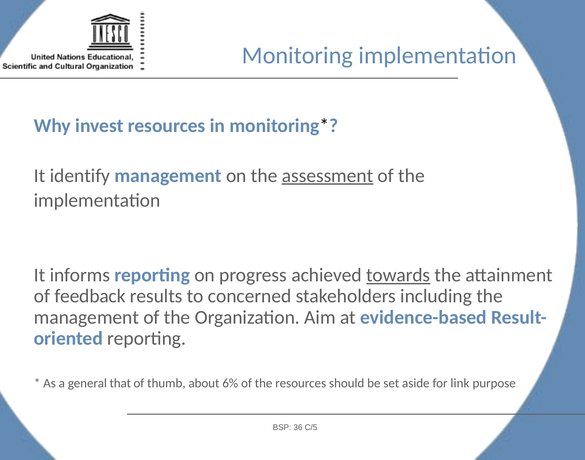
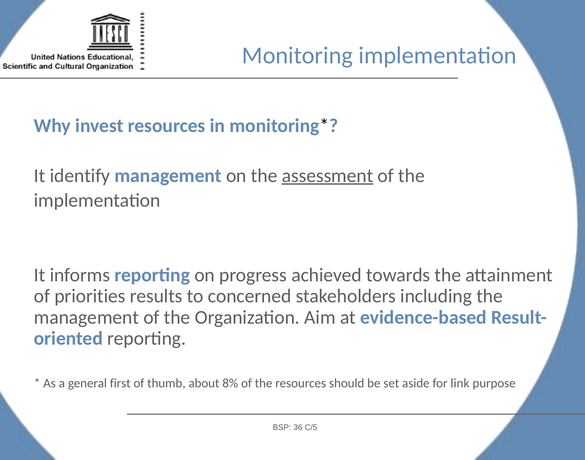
towards underline: present -> none (398, 276)
feedback: feedback -> priorities (90, 297)
that: that -> first (120, 384)
6%: 6% -> 8% (230, 384)
